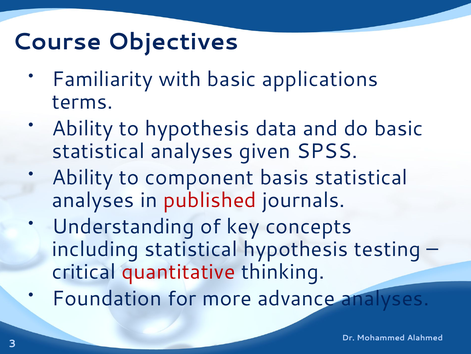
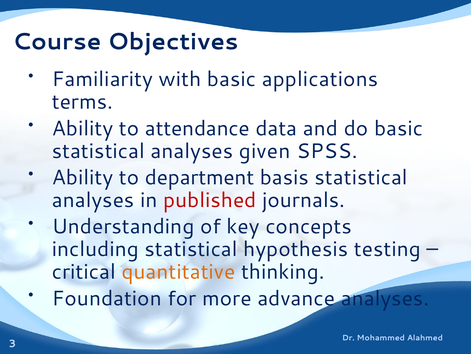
to hypothesis: hypothesis -> attendance (197, 128)
component: component -> department (200, 177)
quantitative colour: red -> orange (178, 271)
